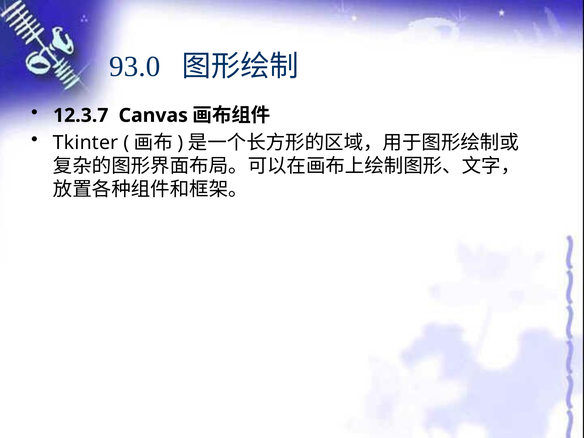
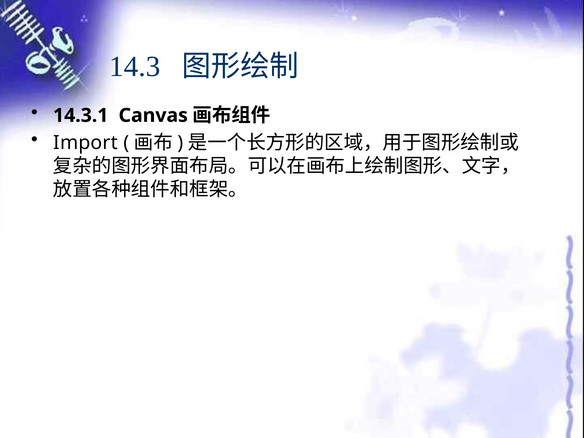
93.0: 93.0 -> 14.3 (135, 67)
12.3.7: 12.3.7 -> 14.3.1 (81, 115)
Tkinter: Tkinter -> Import (86, 143)
